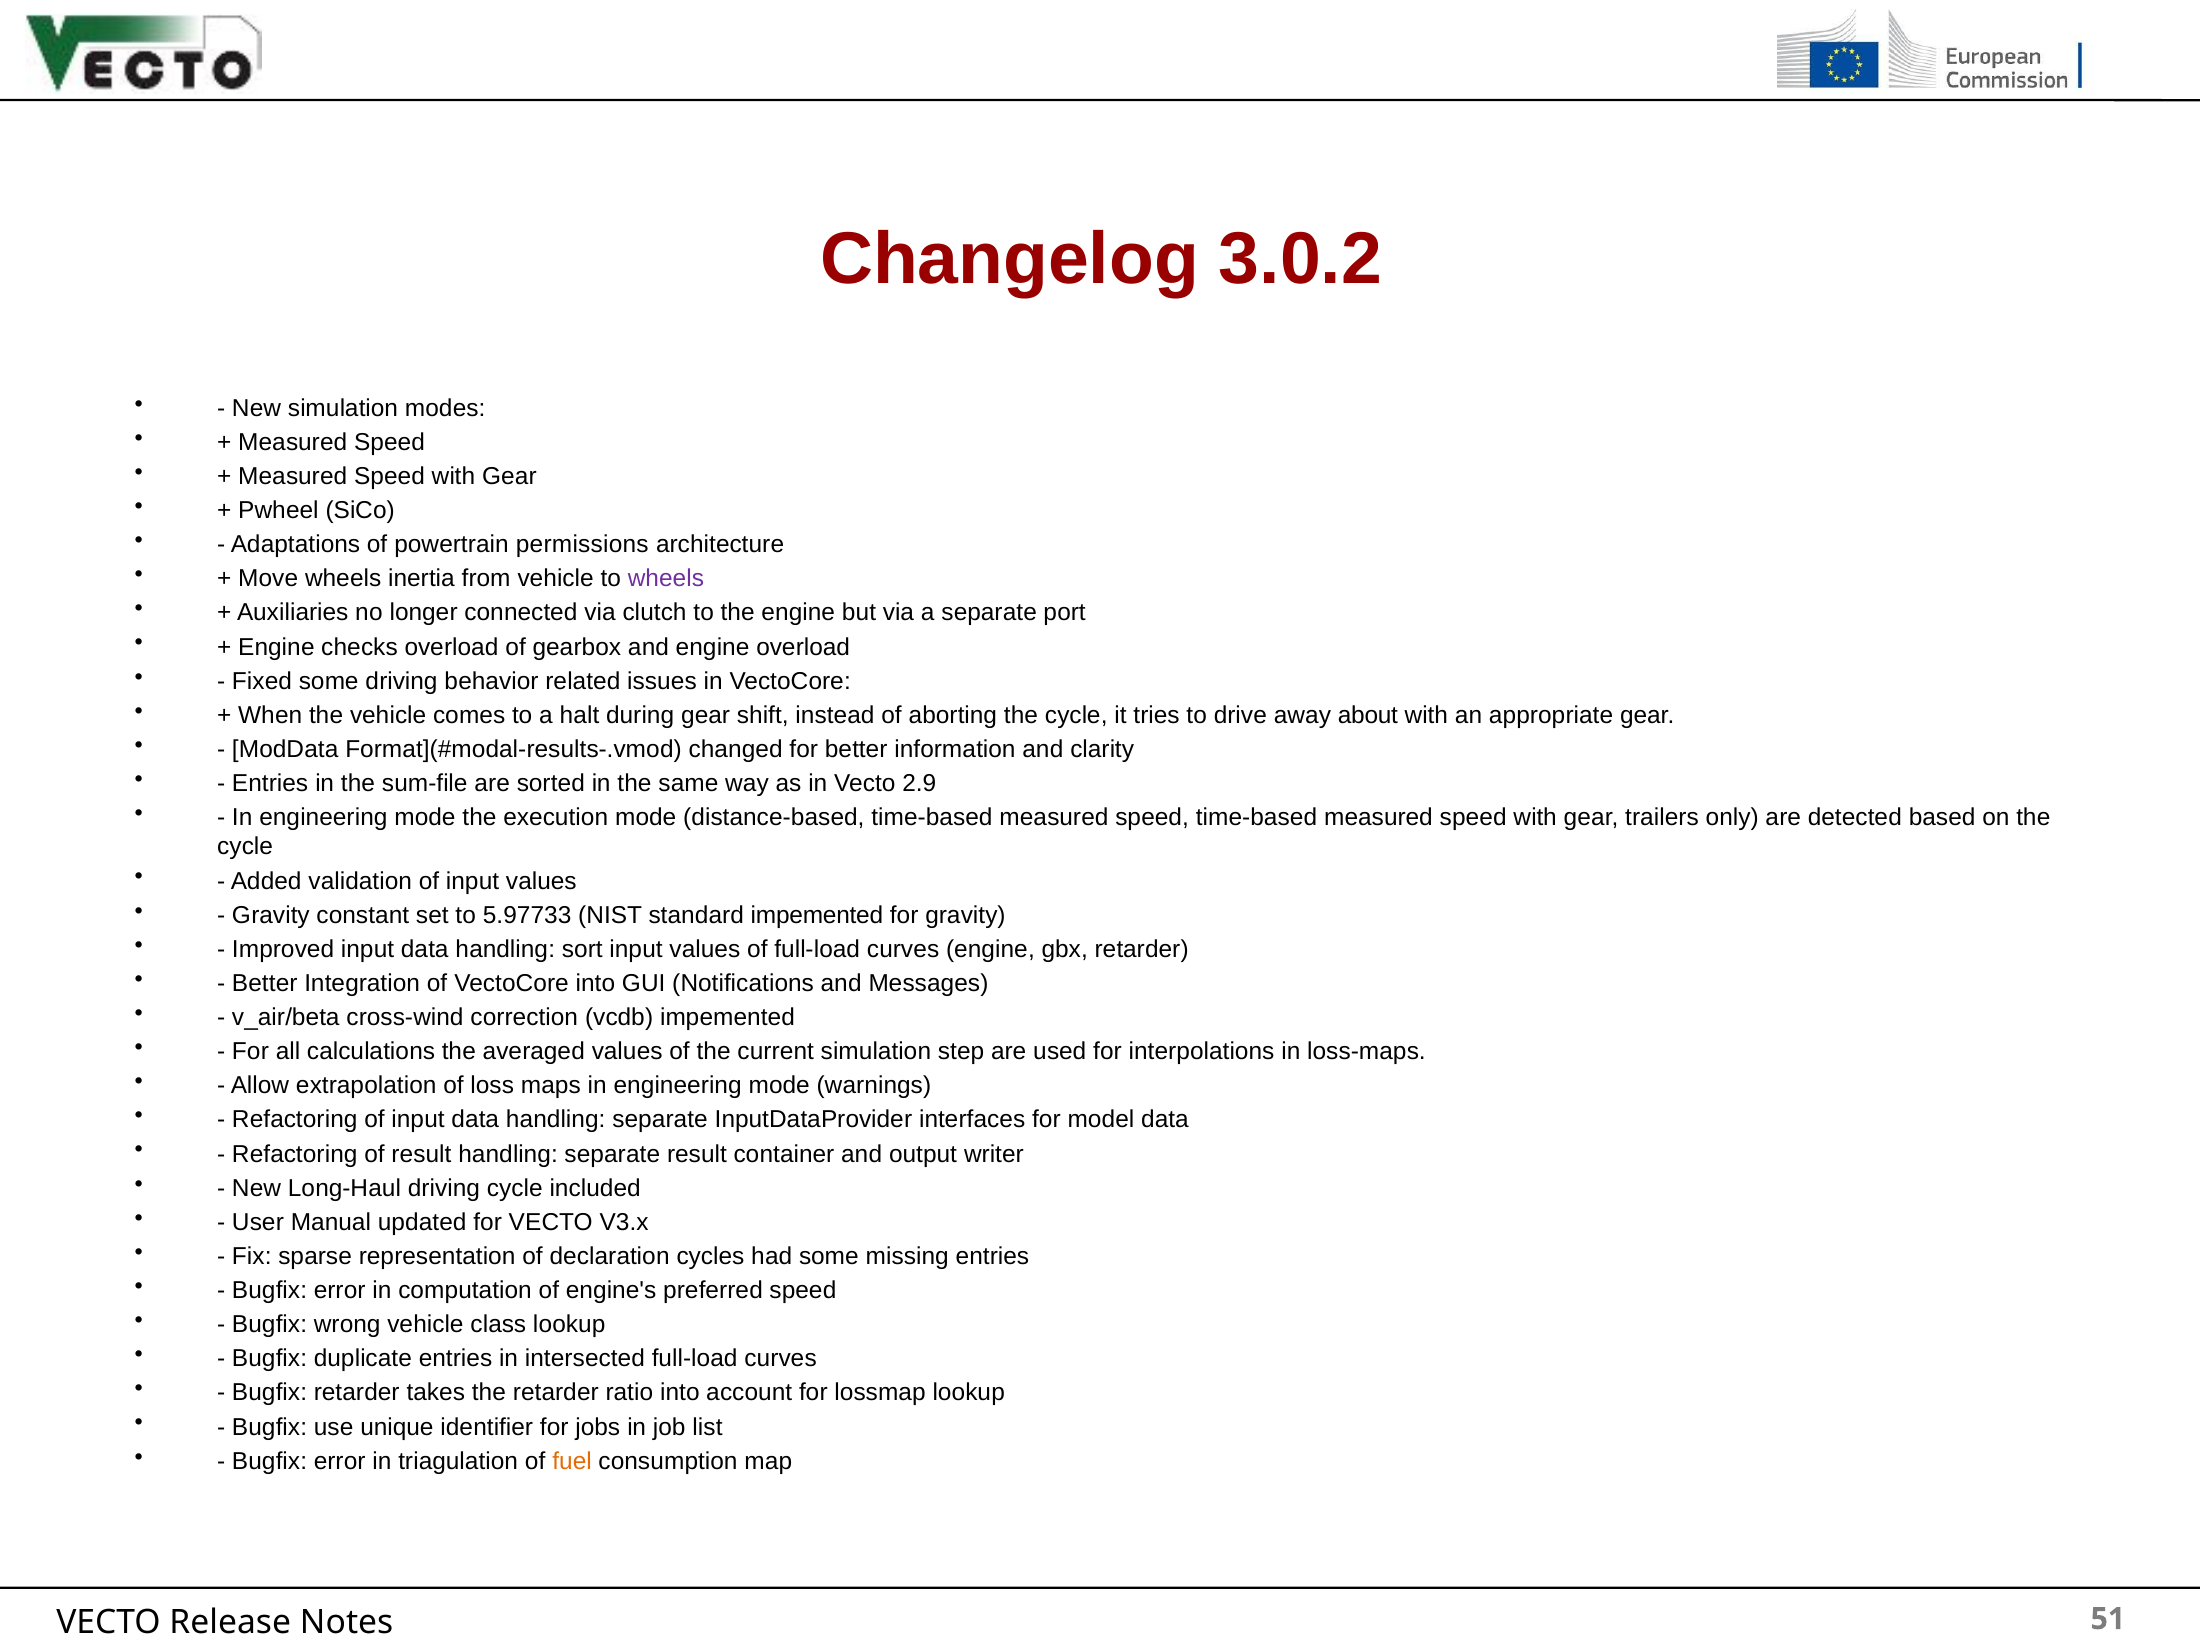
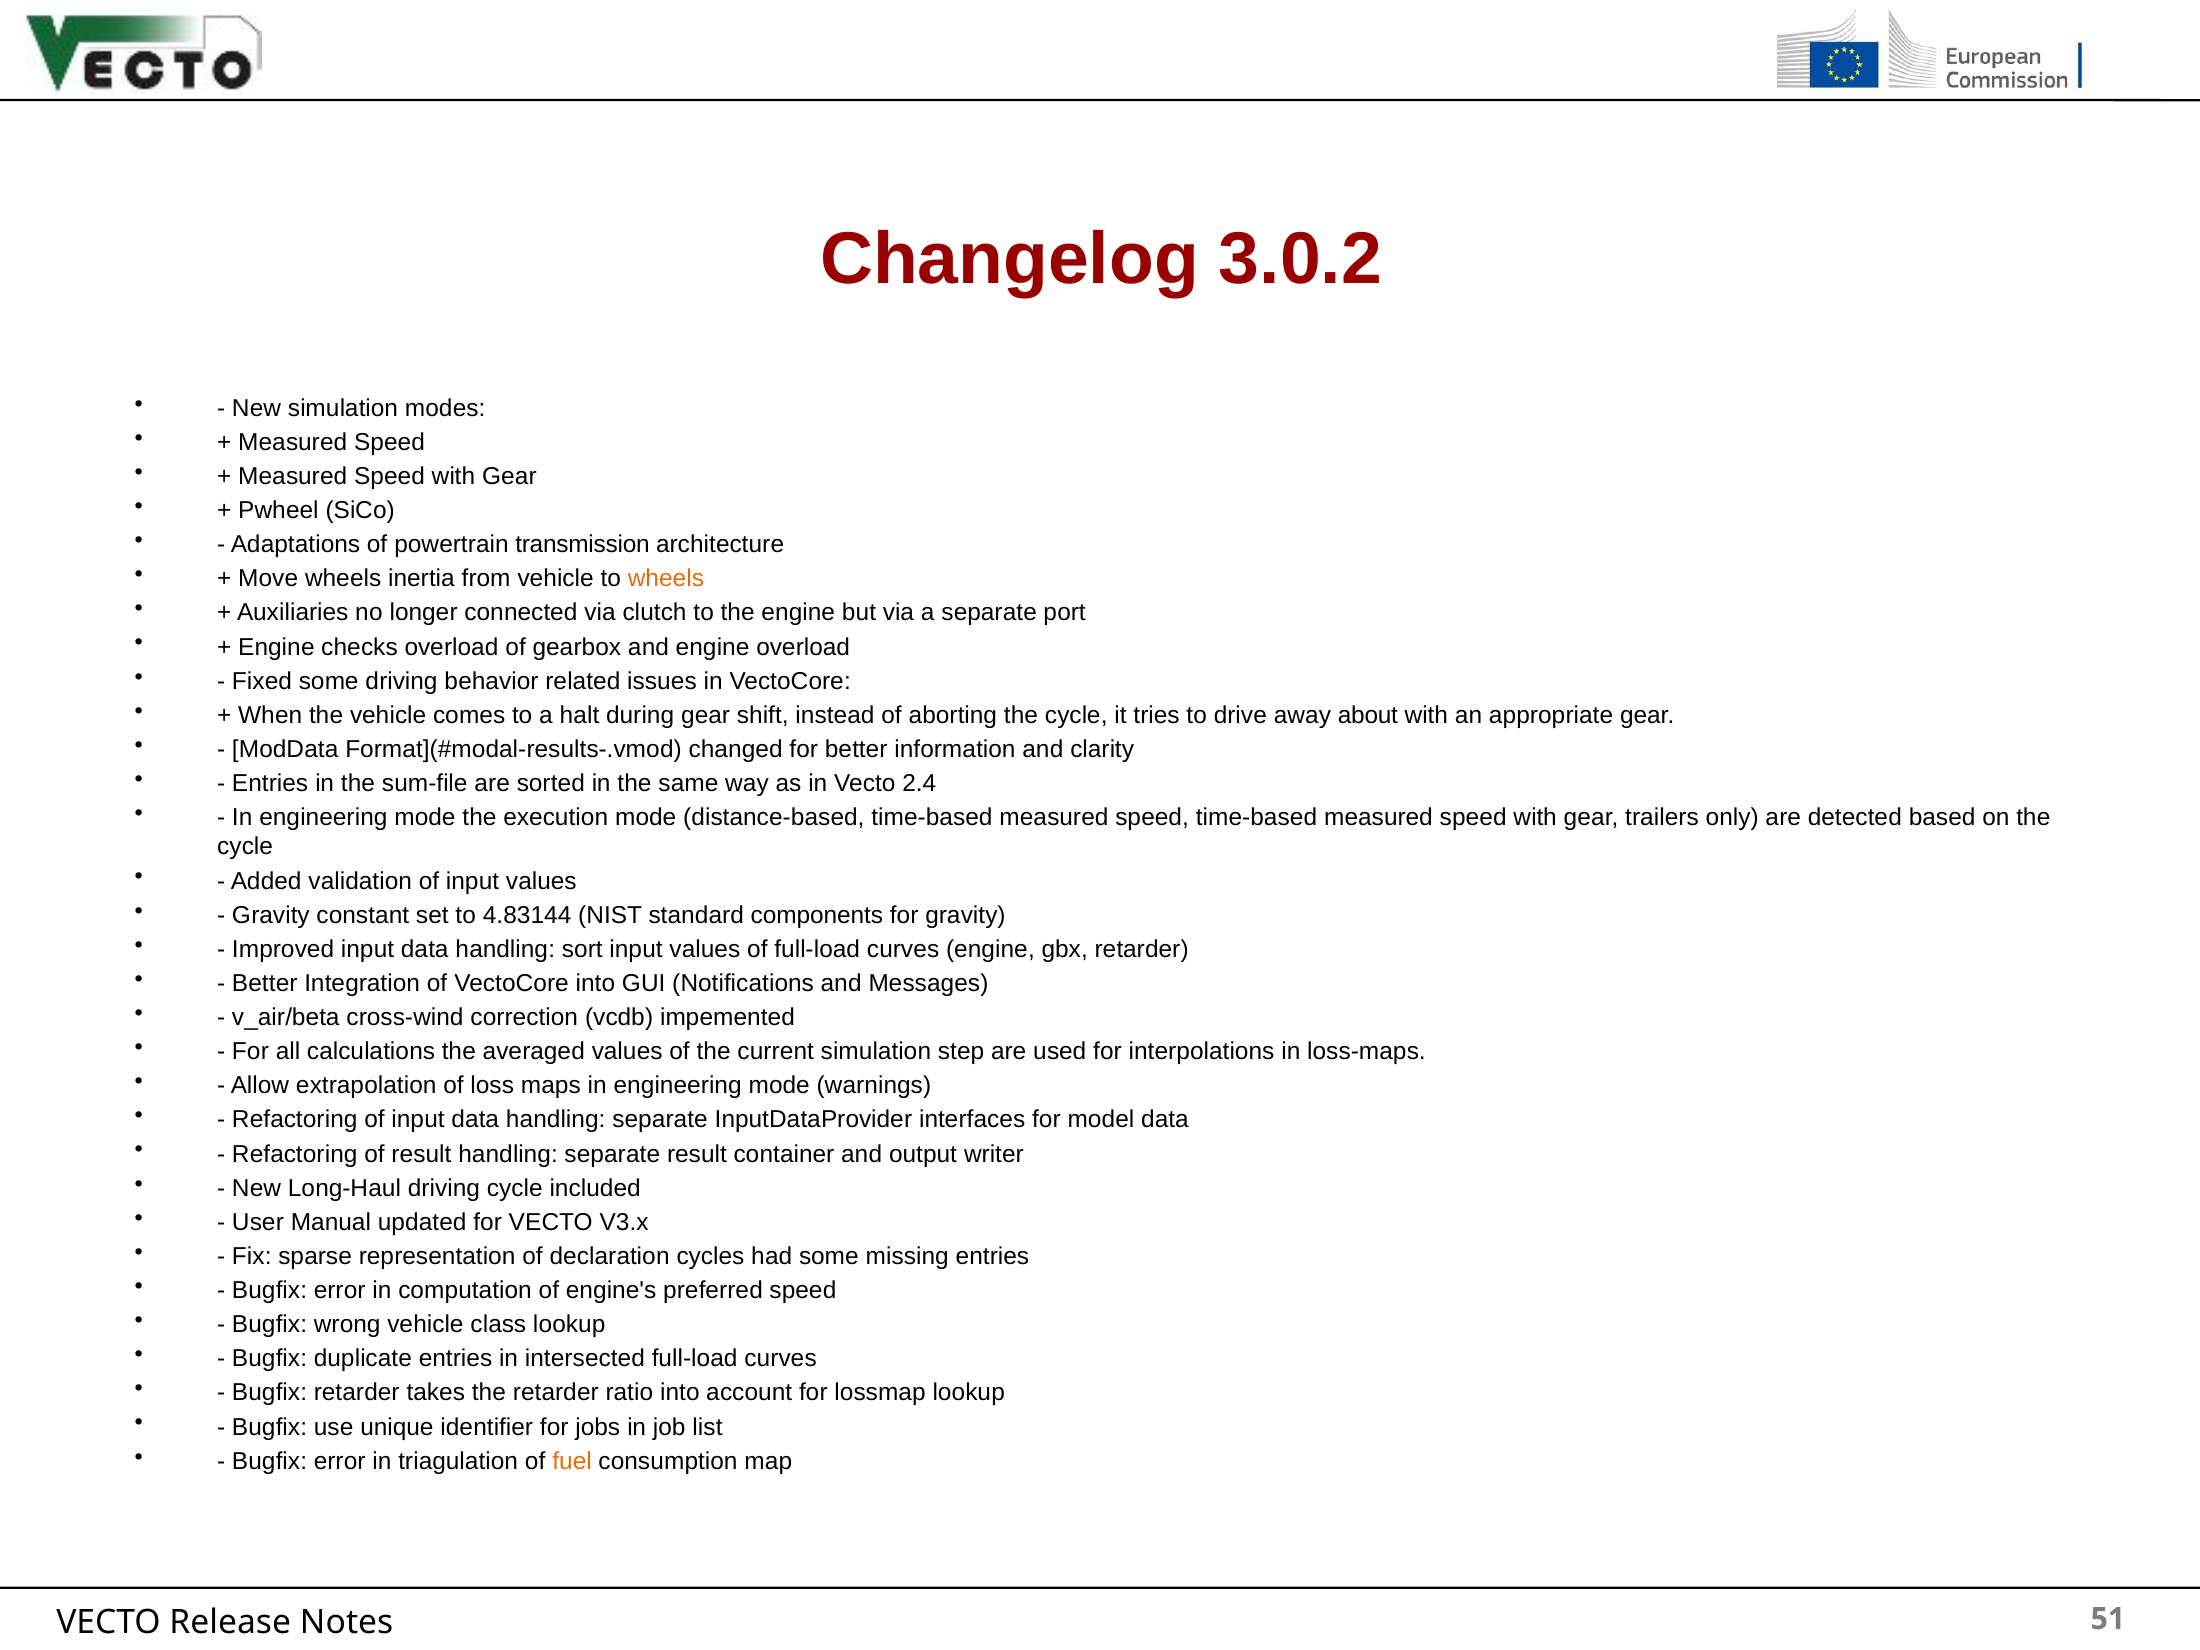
permissions: permissions -> transmission (583, 545)
wheels colour: purple -> orange (666, 579)
2.9: 2.9 -> 2.4 (919, 784)
5.97733: 5.97733 -> 4.83144 (527, 915)
standard impemented: impemented -> components (817, 915)
